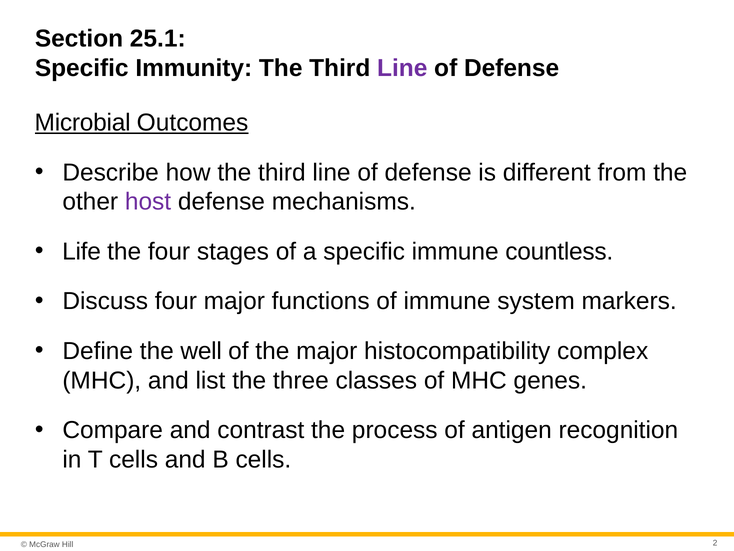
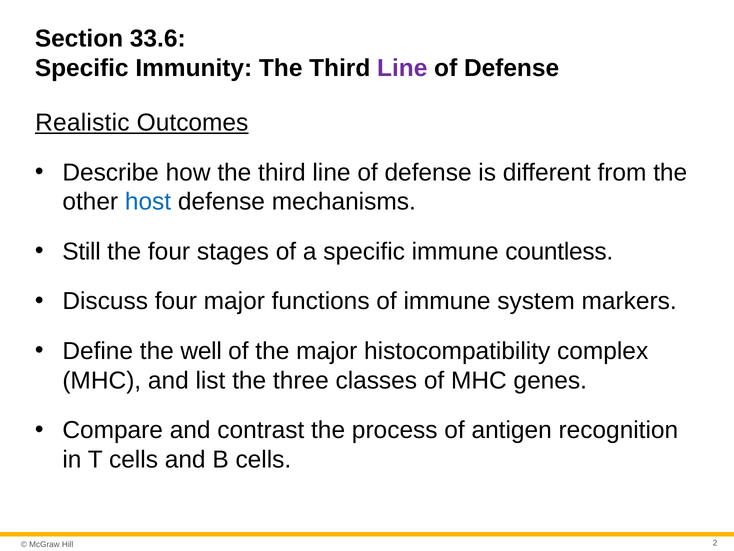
25.1: 25.1 -> 33.6 (158, 39)
Microbial: Microbial -> Realistic (82, 123)
host colour: purple -> blue (148, 202)
Life: Life -> Still (82, 251)
